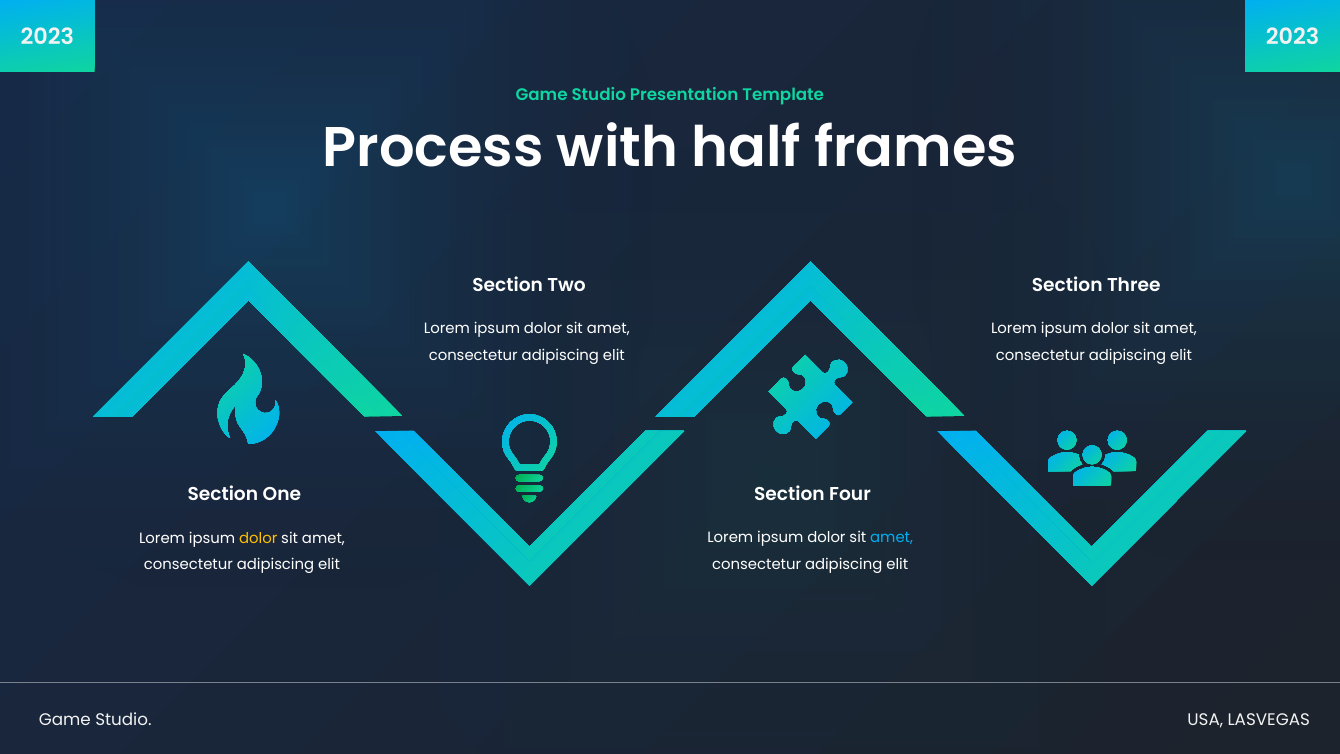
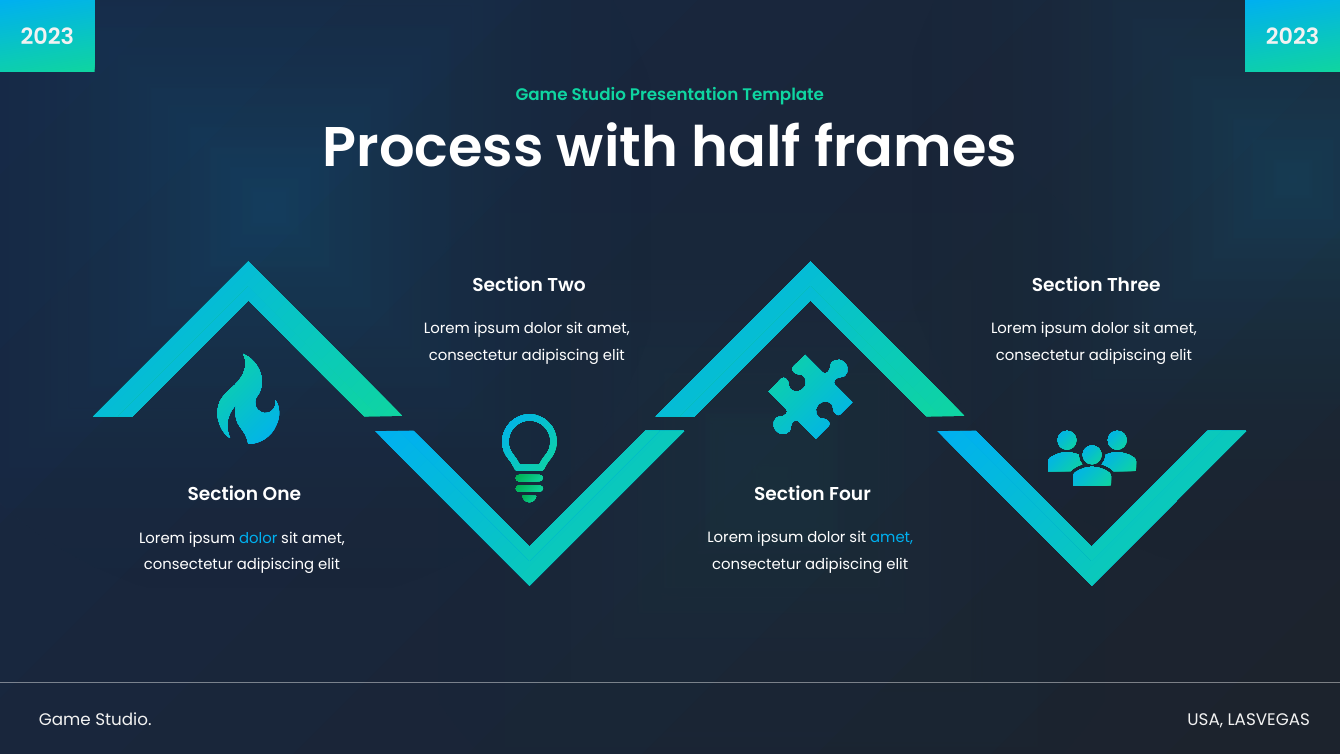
dolor colour: yellow -> light blue (258, 538)
